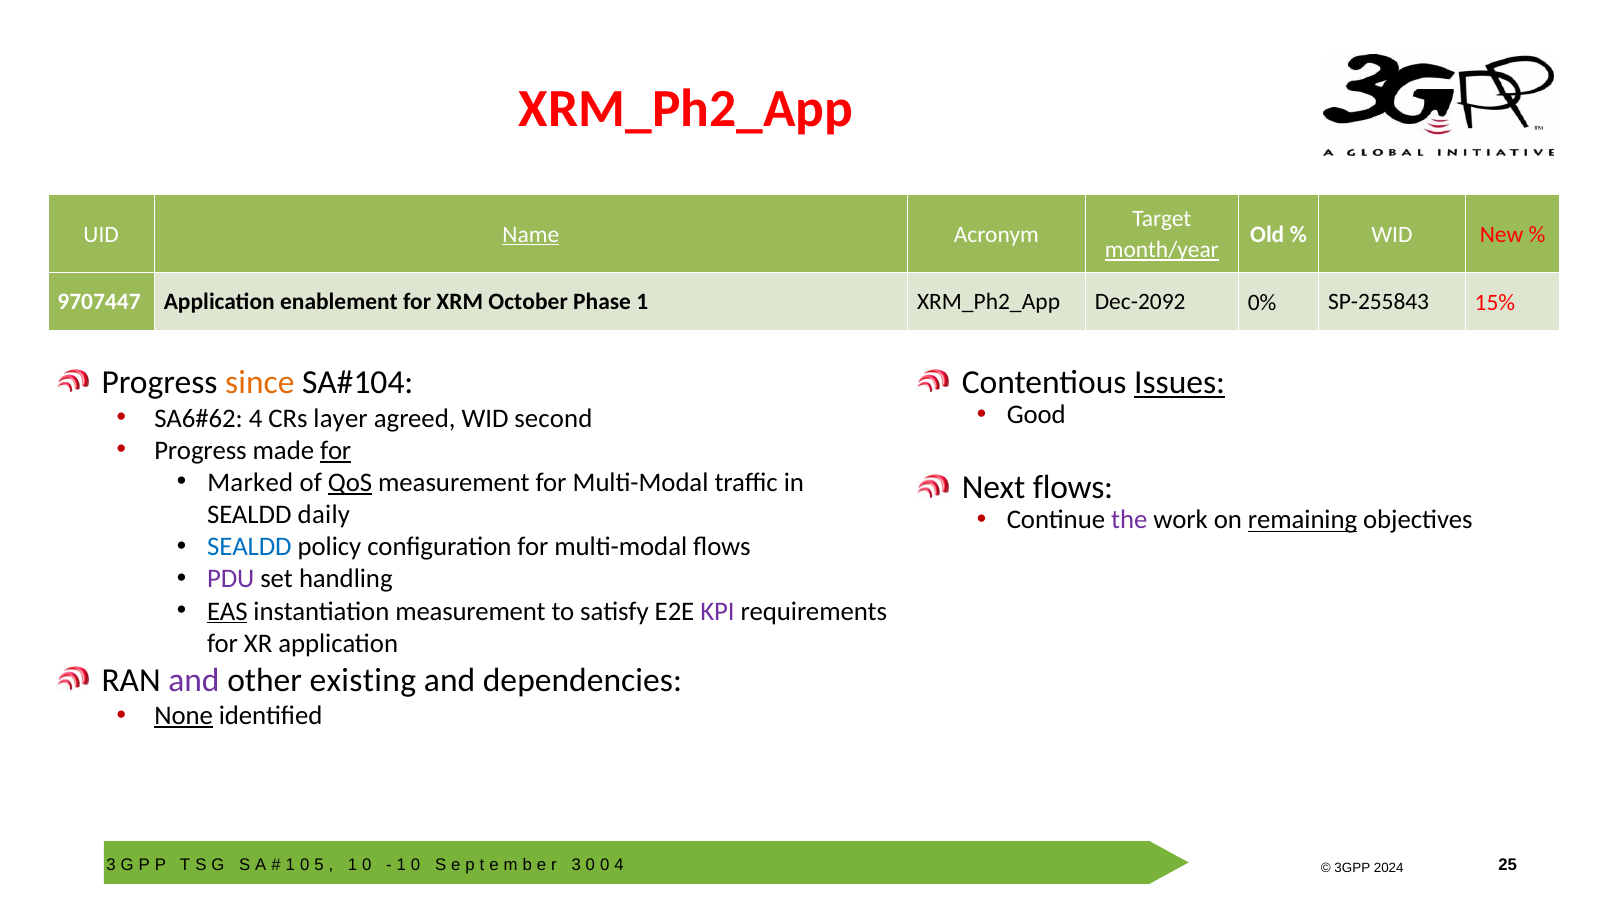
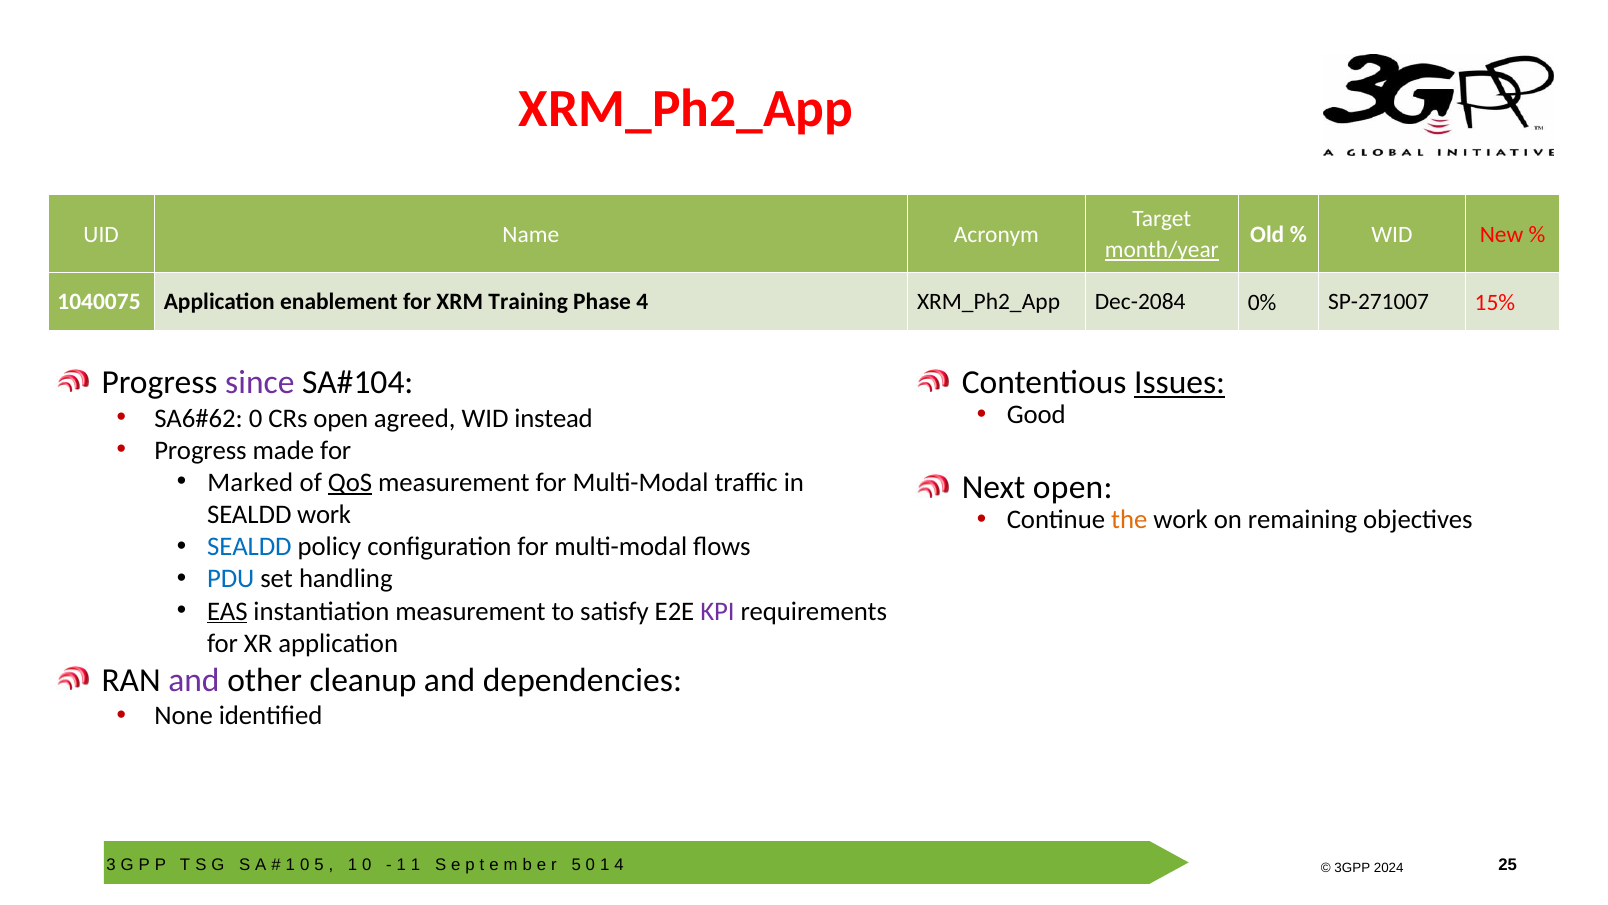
Name underline: present -> none (531, 234)
9707447: 9707447 -> 1040075 (99, 302)
October: October -> Training (528, 302)
Phase 1: 1 -> 4 (642, 302)
Dec-2092: Dec-2092 -> Dec-2084 (1140, 302)
SP-255843: SP-255843 -> SP-271007 (1379, 302)
since colour: orange -> purple (260, 382)
4: 4 -> 0 (256, 418)
CRs layer: layer -> open (341, 418)
second: second -> instead (554, 418)
for underline: present -> none (336, 450)
Next flows: flows -> open (1073, 488)
SEALDD daily: daily -> work (324, 514)
the colour: purple -> orange (1129, 520)
remaining underline: present -> none (1303, 520)
PDU colour: purple -> blue (231, 579)
existing: existing -> cleanup (363, 680)
None underline: present -> none (184, 715)
0: 0 -> 1 (416, 865)
3: 3 -> 5 (576, 865)
0: 0 -> 1 (605, 865)
